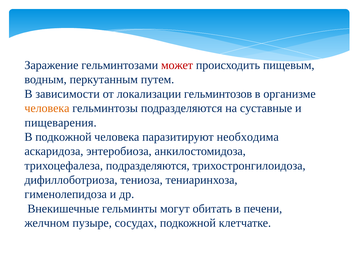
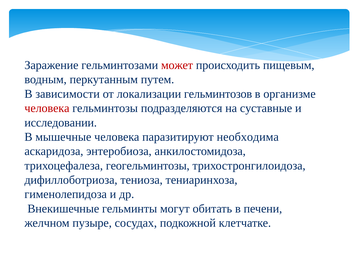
человека colour: orange -> red (47, 108)
пищеварения: пищеварения -> исследовании (61, 122)
В подкожной: подкожной -> мышечные (63, 137)
трихоцефалеза подразделяются: подразделяются -> геогельминтозы (148, 165)
